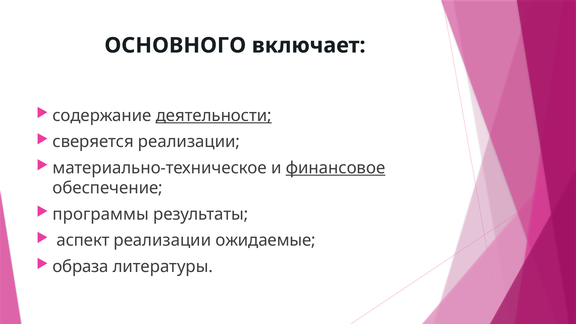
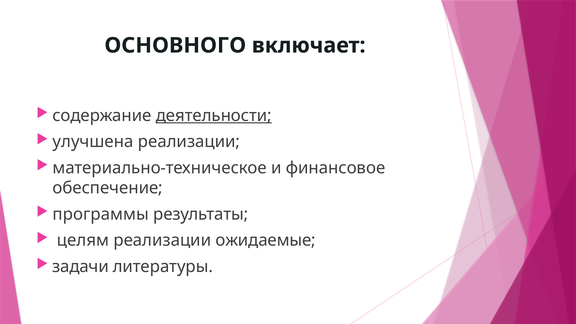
сверяется: сверяется -> улучшена (93, 142)
финансовое underline: present -> none (336, 168)
аспект: аспект -> целям (83, 240)
образа: образа -> задачи (81, 267)
